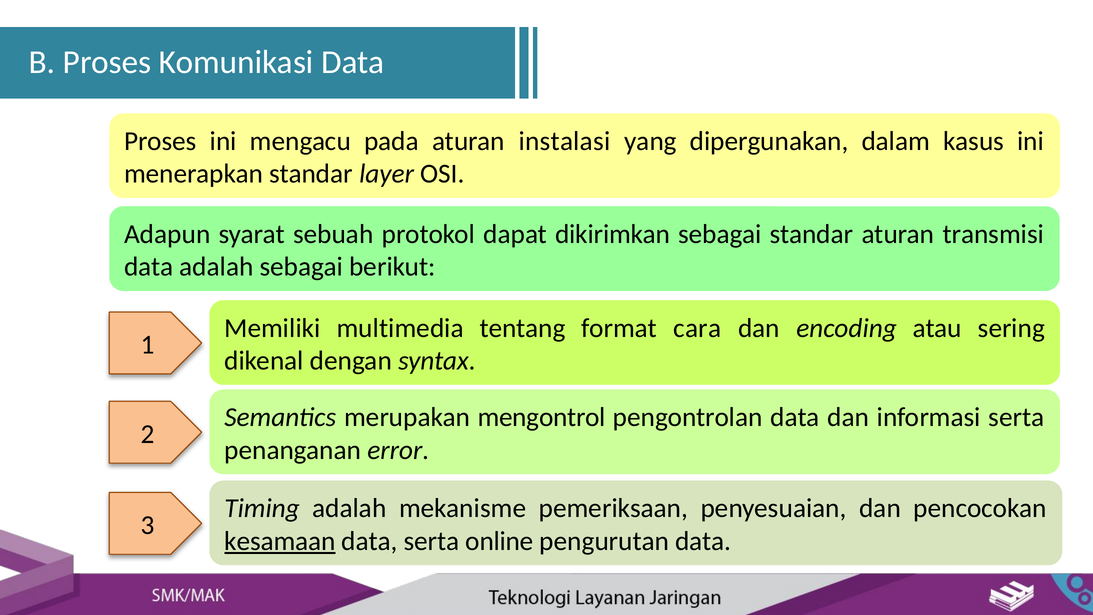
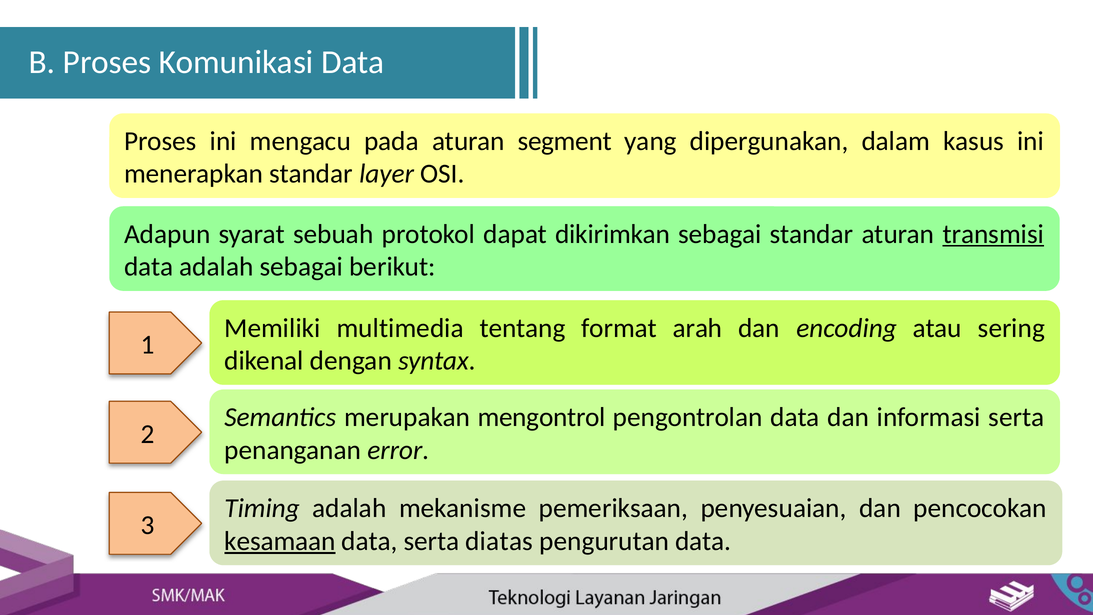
instalasi: instalasi -> segment (565, 141)
transmisi underline: none -> present (993, 234)
cara: cara -> arah (698, 328)
online: online -> diatas (499, 541)
